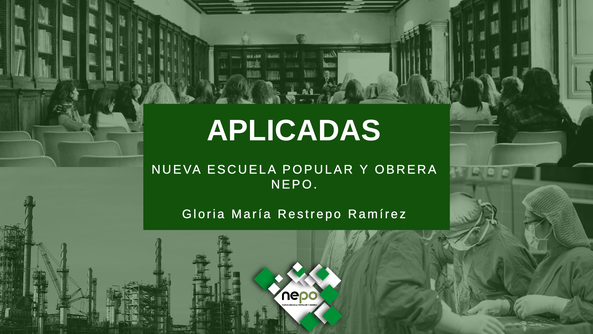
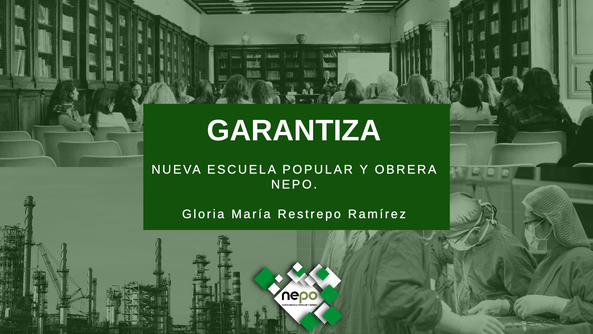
APLICADAS: APLICADAS -> GARANTIZA (294, 130)
